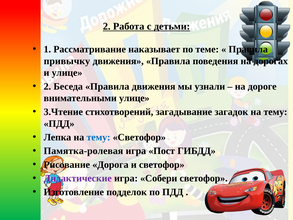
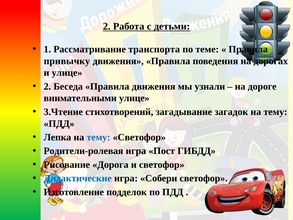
наказывает: наказывает -> транспорта (154, 49)
Памятка-ролевая: Памятка-ролевая -> Родители-ролевая (83, 151)
Дидактические colour: purple -> blue (78, 178)
